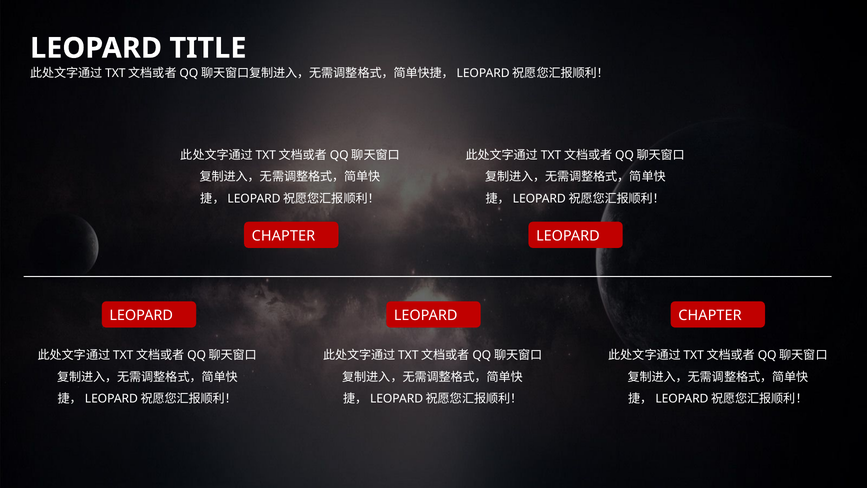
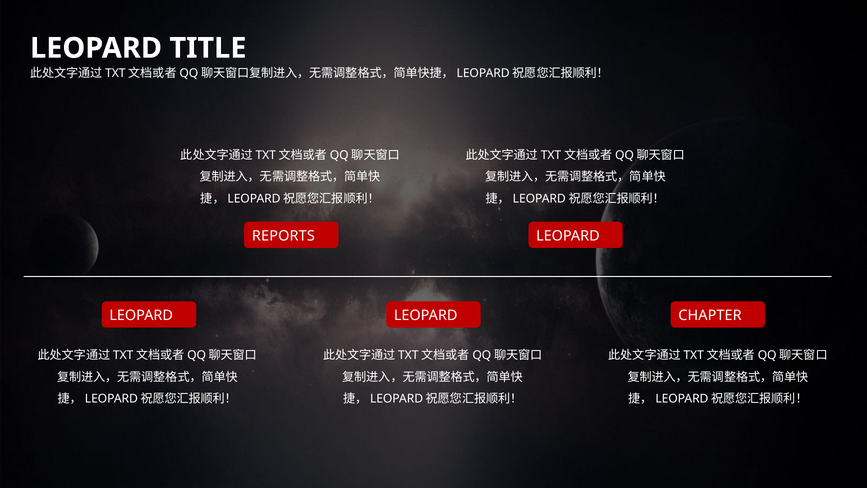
CHAPTER: CHAPTER -> REPORTS (283, 236)
